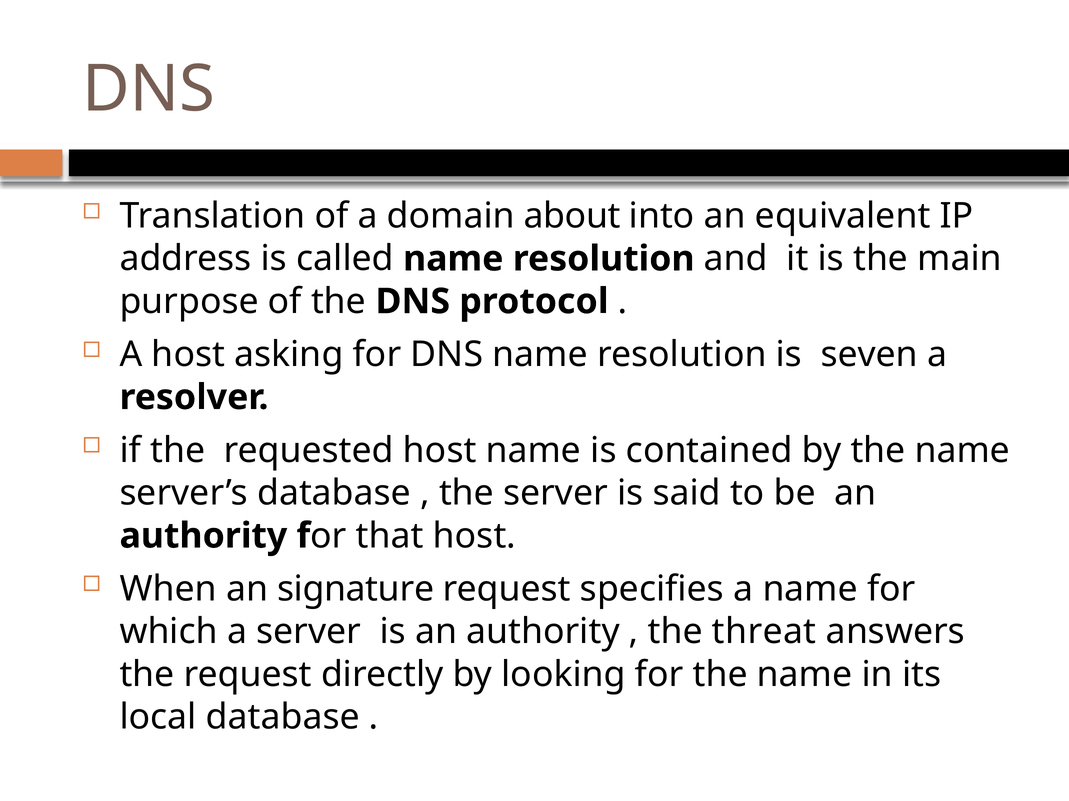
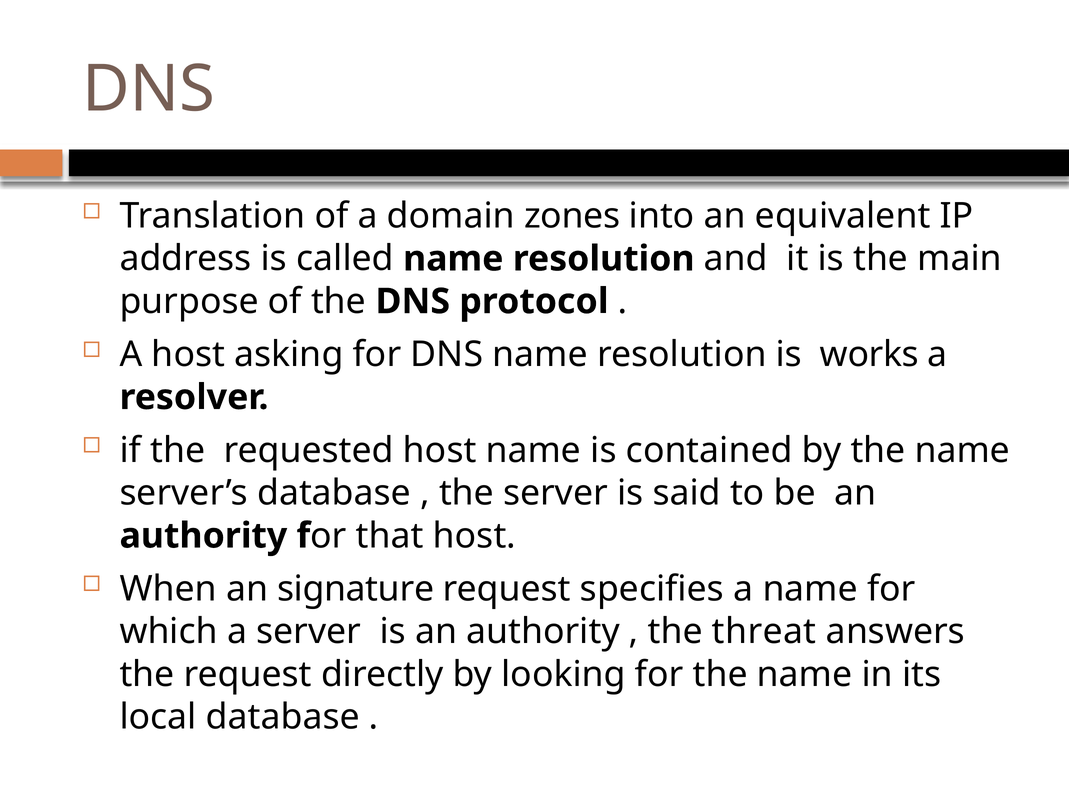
about: about -> zones (572, 216)
seven: seven -> works (869, 355)
